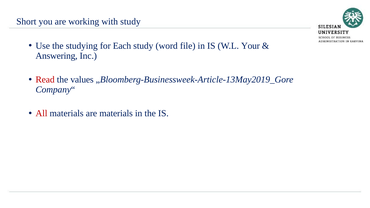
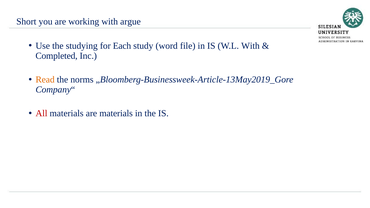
with study: study -> argue (131, 21)
W.L Your: Your -> With (250, 46)
Answering: Answering -> Completed (57, 56)
Read colour: red -> orange (45, 80)
values: values -> norms (82, 80)
